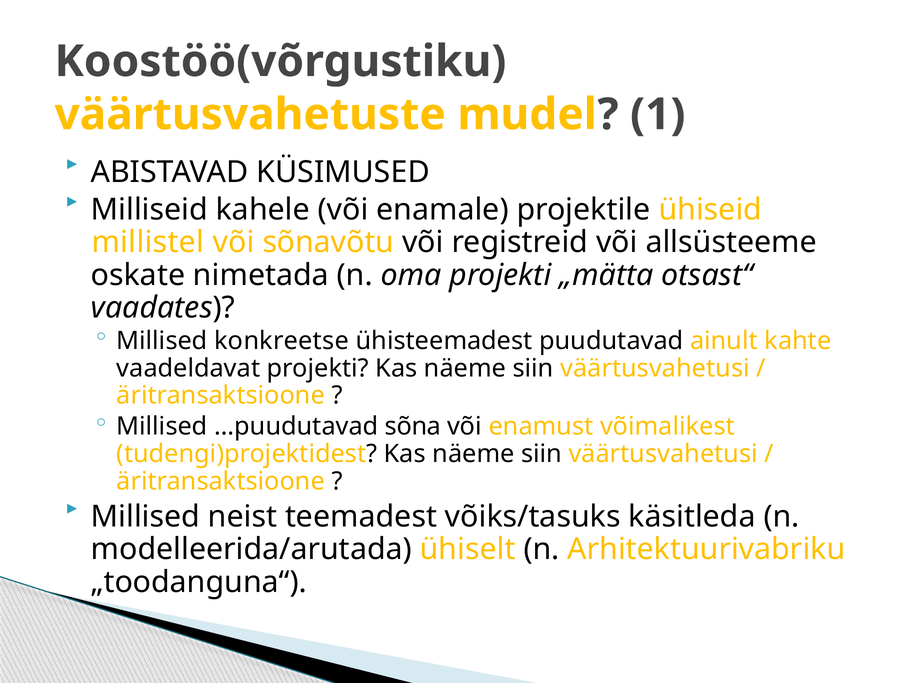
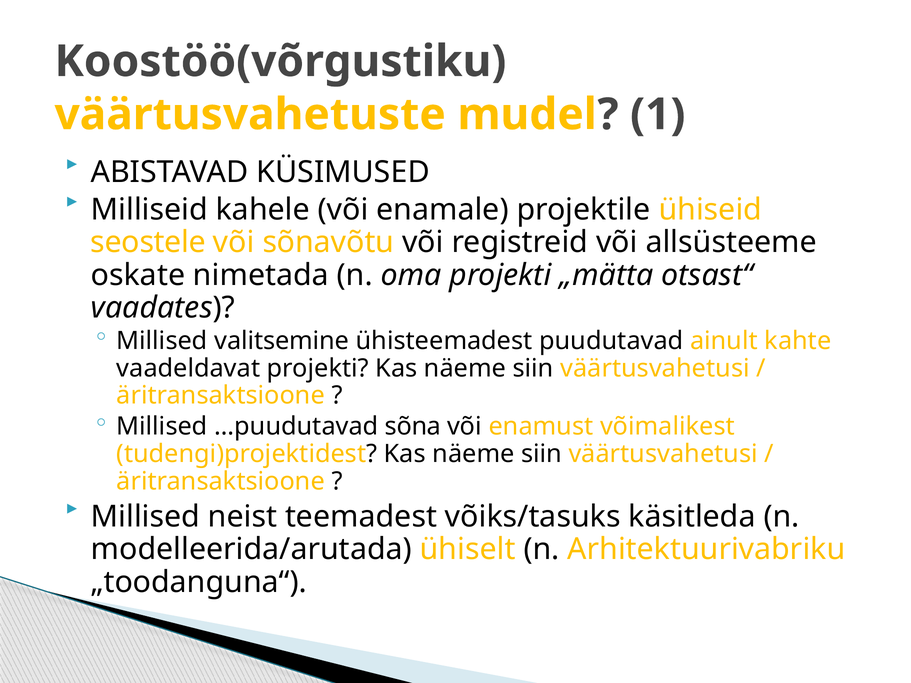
millistel: millistel -> seostele (148, 243)
konkreetse: konkreetse -> valitsemine (282, 341)
